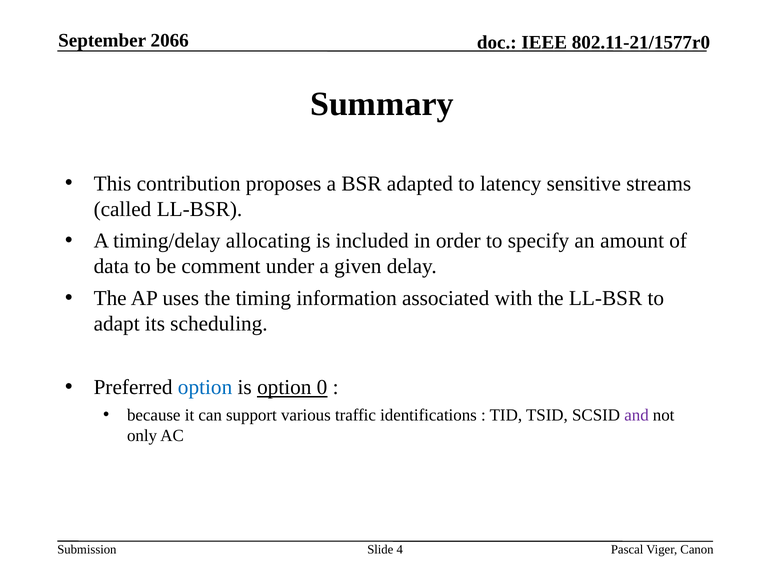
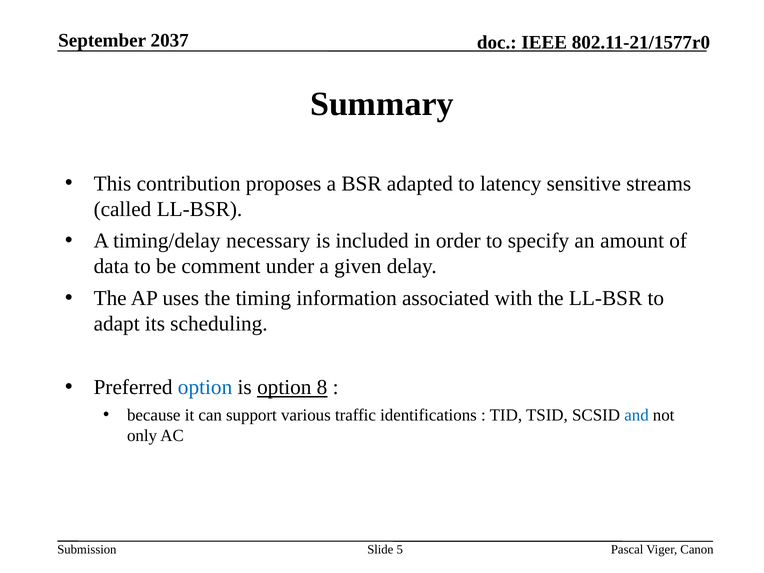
2066: 2066 -> 2037 (170, 40)
allocating: allocating -> necessary (268, 241)
0: 0 -> 8 (322, 387)
and colour: purple -> blue (637, 415)
4: 4 -> 5 (400, 550)
